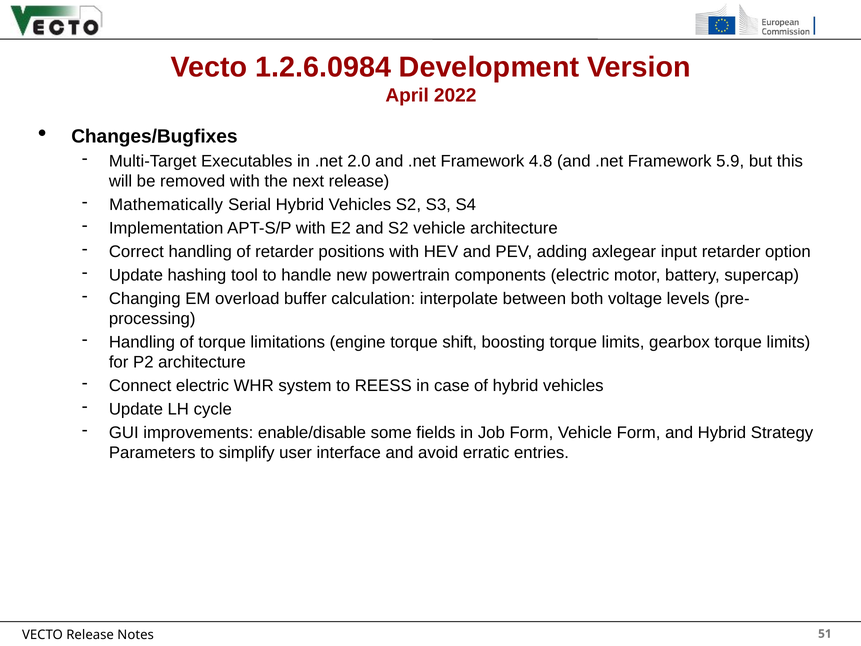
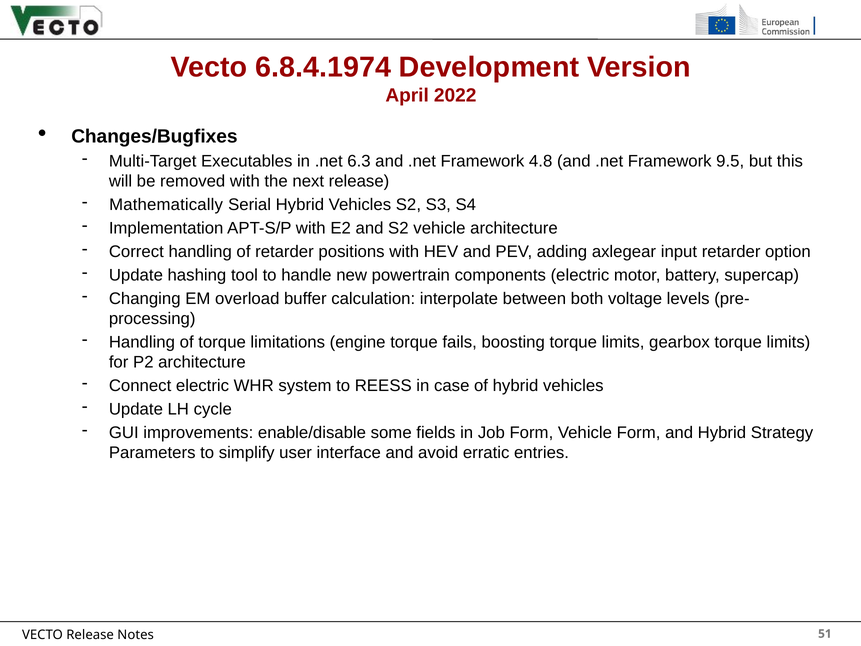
1.2.6.0984: 1.2.6.0984 -> 6.8.4.1974 (323, 67)
2.0: 2.0 -> 6.3 (359, 161)
5.9: 5.9 -> 9.5 (730, 161)
shift: shift -> fails (460, 342)
